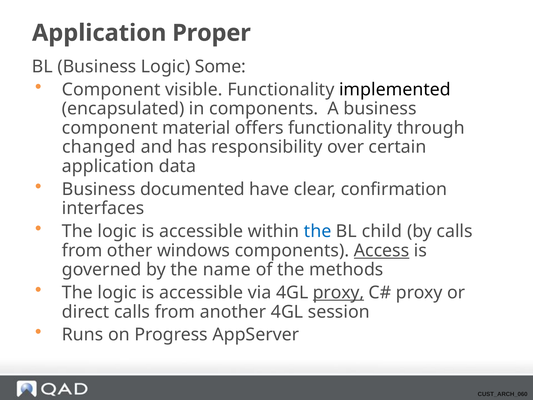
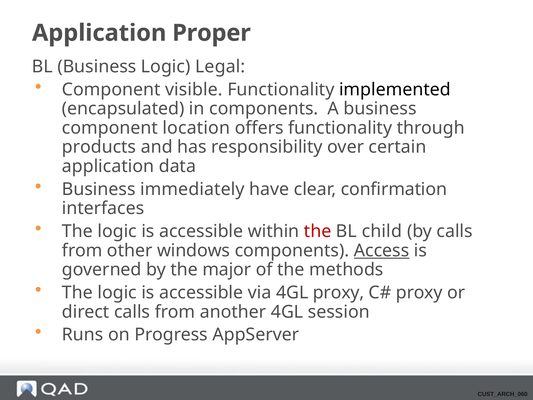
Some: Some -> Legal (220, 67)
material: material -> location (196, 128)
changed: changed -> products (99, 147)
documented: documented -> immediately (192, 189)
the colour: blue -> red (318, 231)
name: name -> major (227, 270)
proxy underline: present -> none (339, 292)
